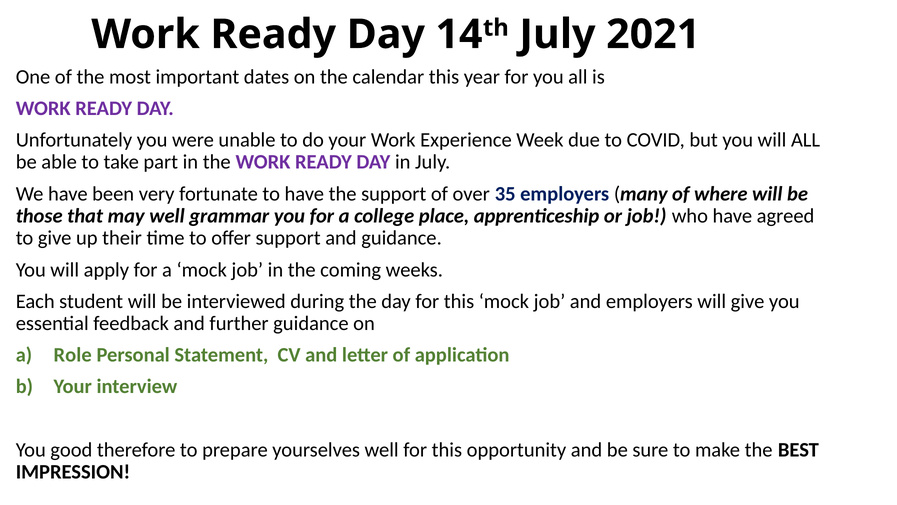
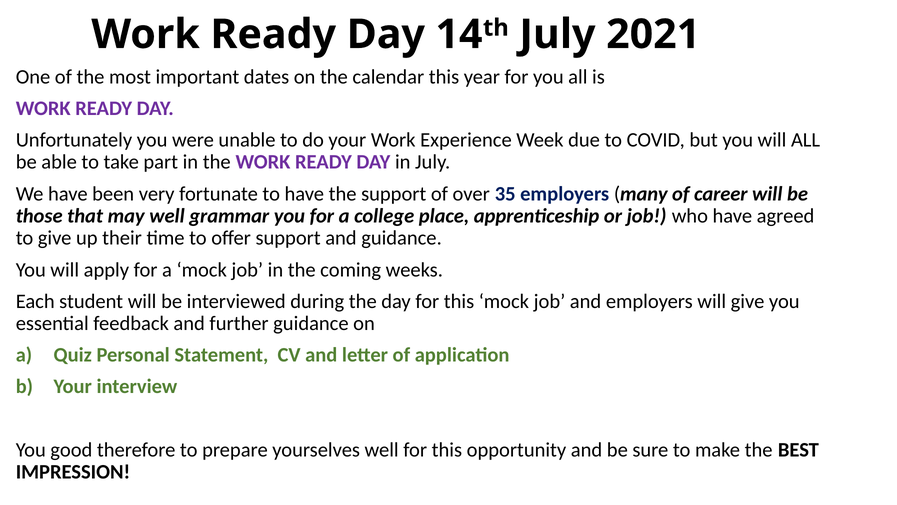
where: where -> career (721, 194)
Role: Role -> Quiz (73, 355)
